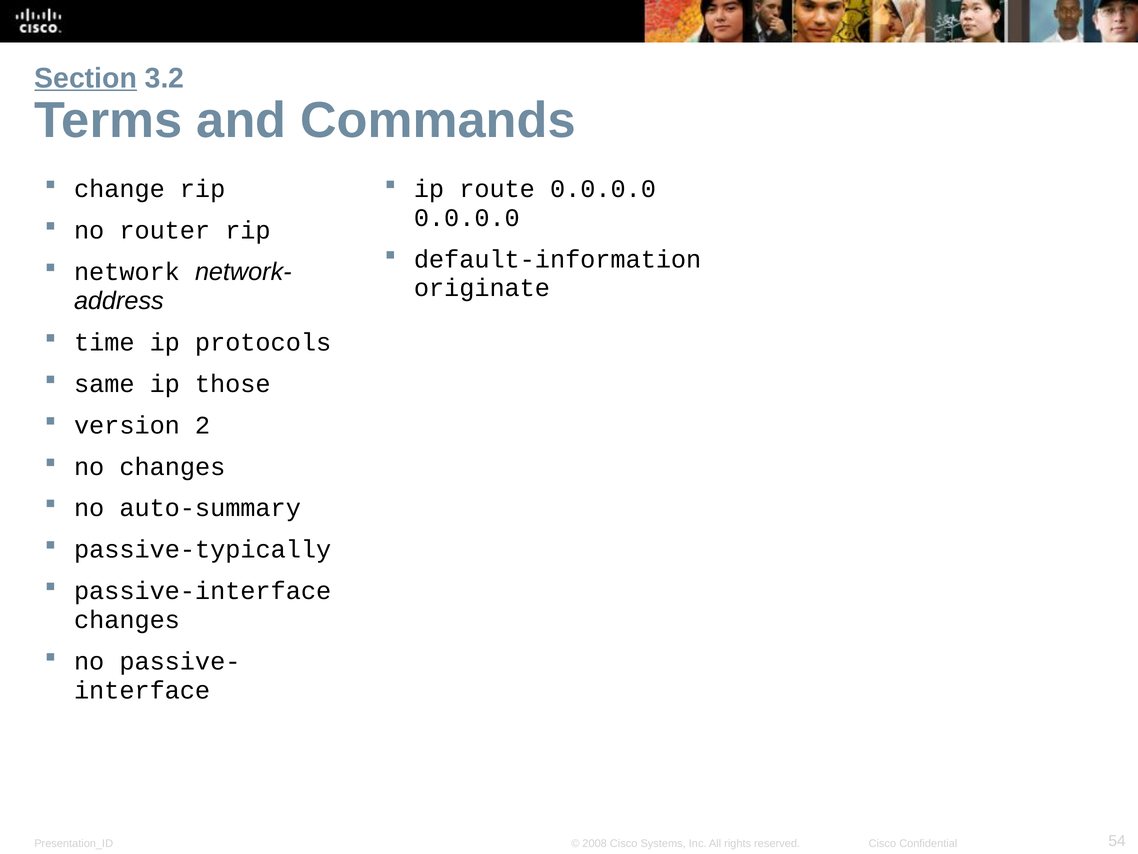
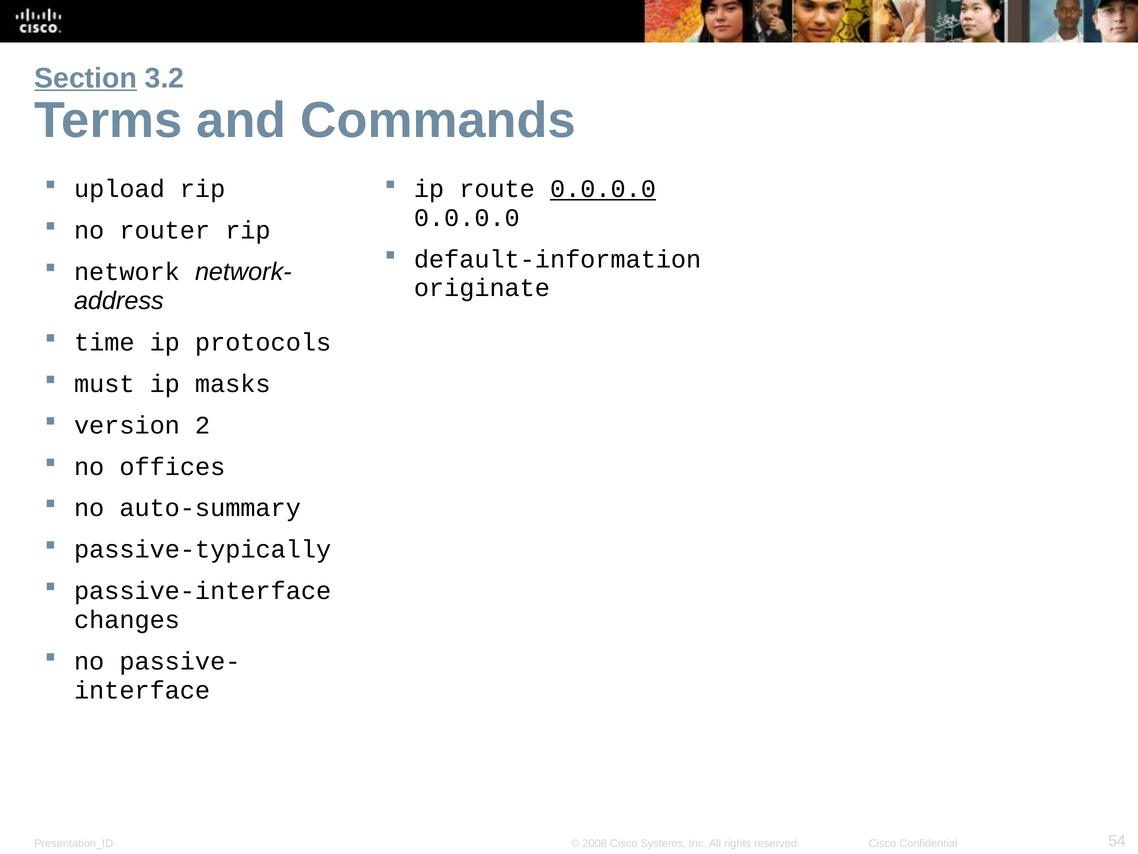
change: change -> upload (119, 189)
0.0.0.0 underline: none -> present (603, 189)
same: same -> must (104, 384)
those: those -> masks (233, 384)
no changes: changes -> offices (172, 466)
